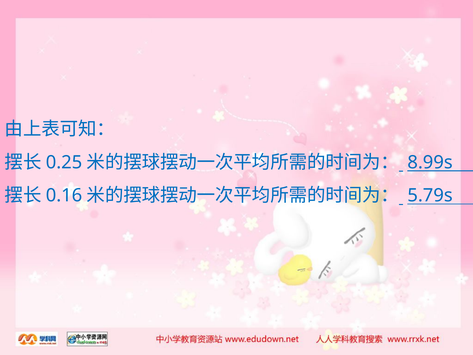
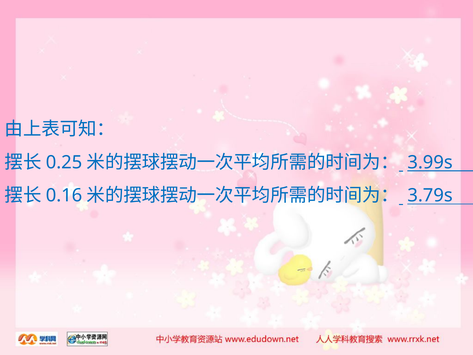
8.99s: 8.99s -> 3.99s (430, 162)
5.79s: 5.79s -> 3.79s (430, 195)
